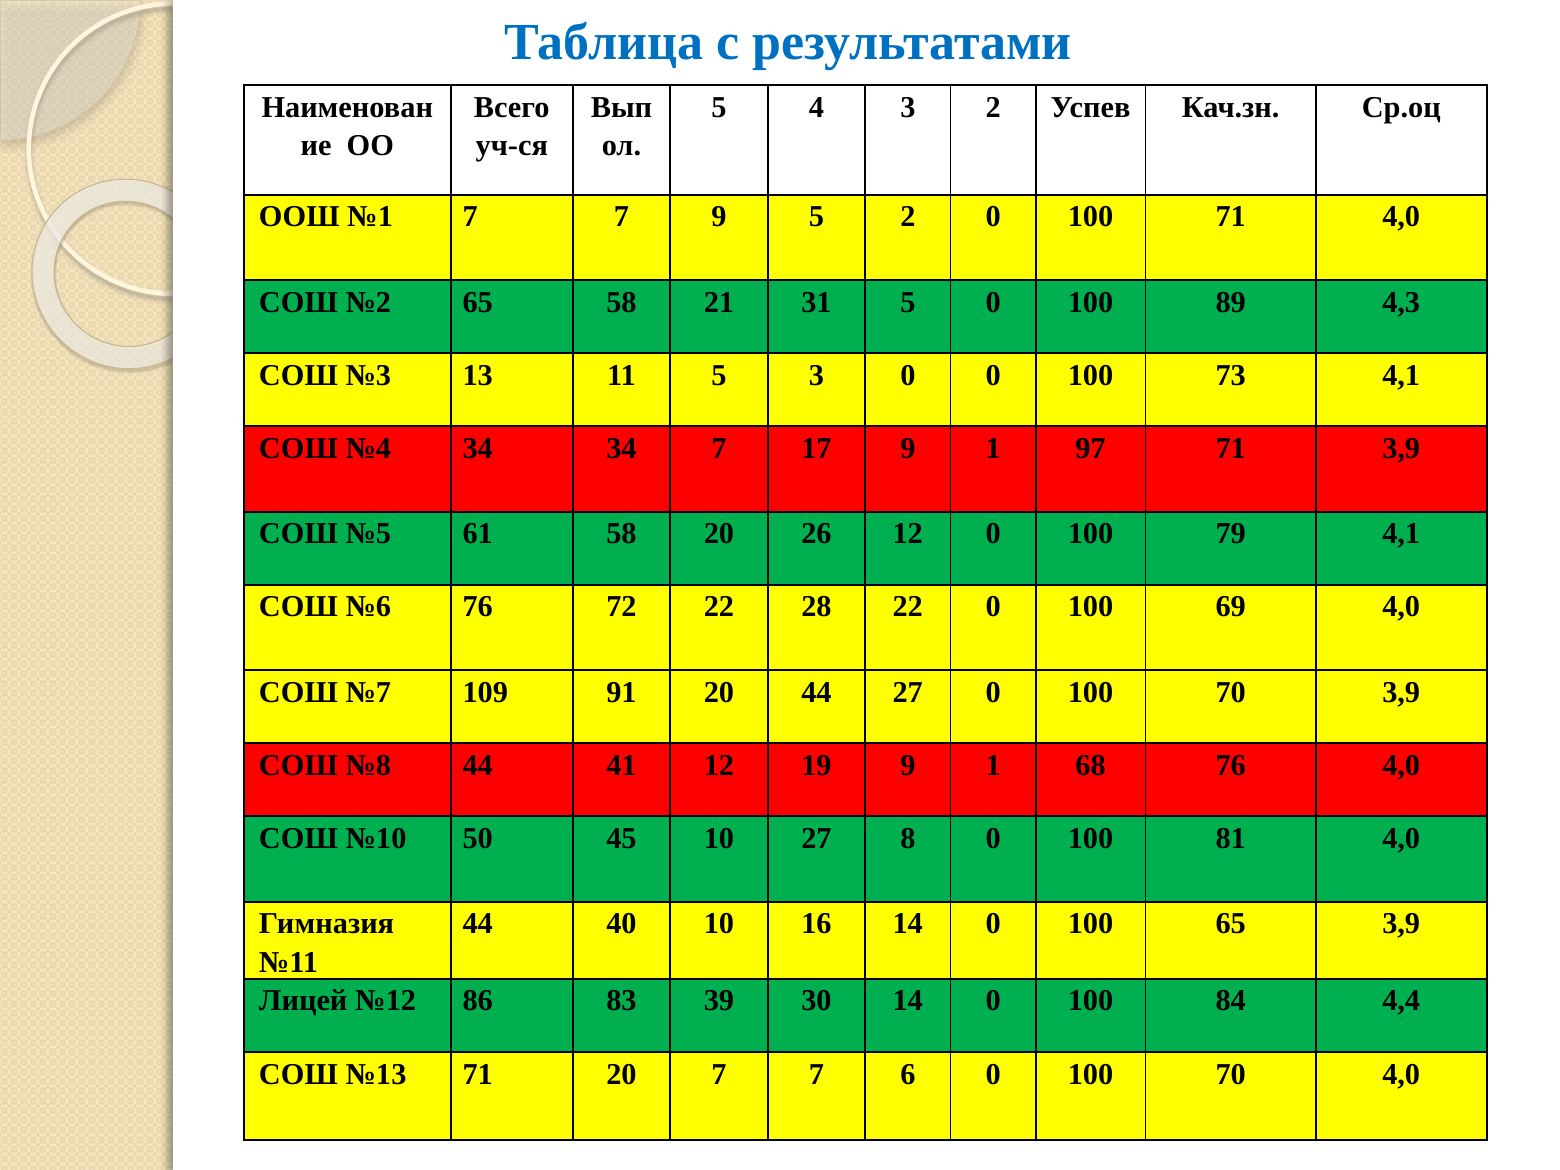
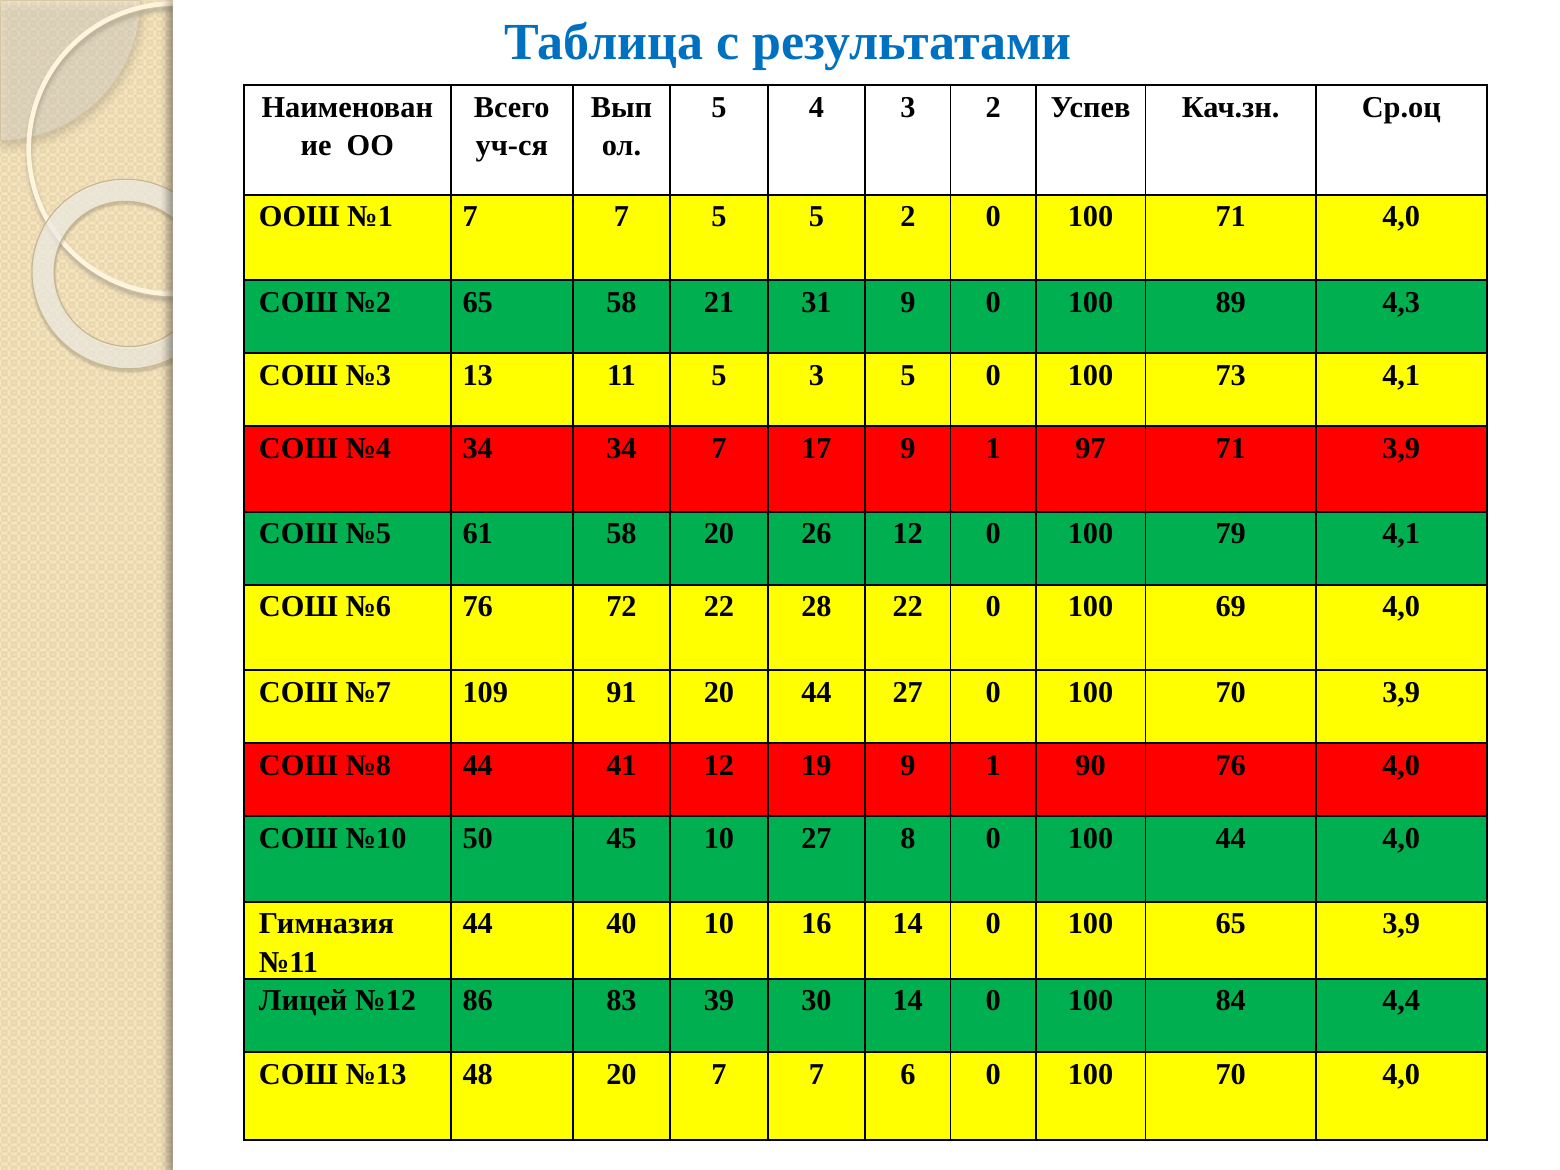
7 9: 9 -> 5 (719, 217)
31 5: 5 -> 9 (908, 302)
3 0: 0 -> 5 (908, 375)
68: 68 -> 90 (1091, 765)
100 81: 81 -> 44 (1231, 838)
№13 71: 71 -> 48 (478, 1074)
